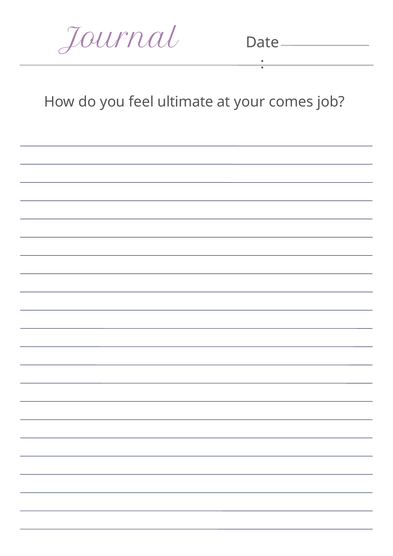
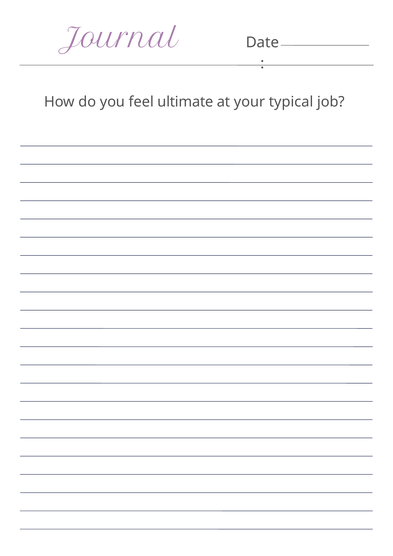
comes: comes -> typical (291, 102)
